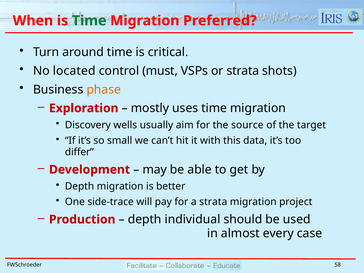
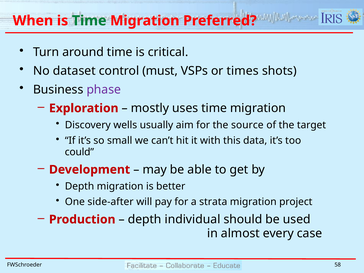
located: located -> dataset (74, 71)
or strata: strata -> times (243, 71)
phase colour: orange -> purple (104, 90)
differ: differ -> could (79, 152)
side-trace: side-trace -> side-after (111, 202)
